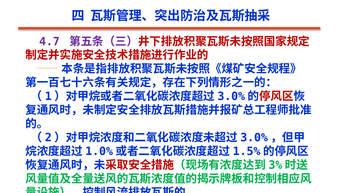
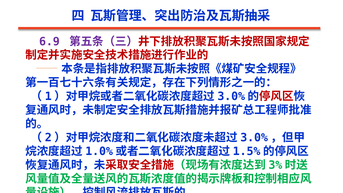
4.7: 4.7 -> 6.9 (49, 41)
